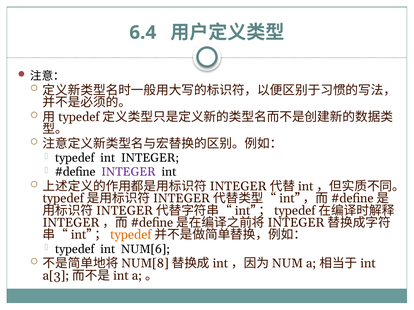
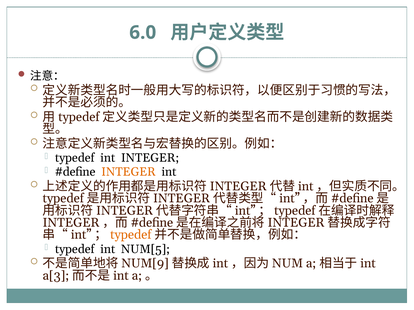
6.4: 6.4 -> 6.0 (143, 33)
INTEGER colour: purple -> orange (129, 172)
NUM[6: NUM[6 -> NUM[5 (146, 249)
NUM[8: NUM[8 -> NUM[9 (145, 264)
